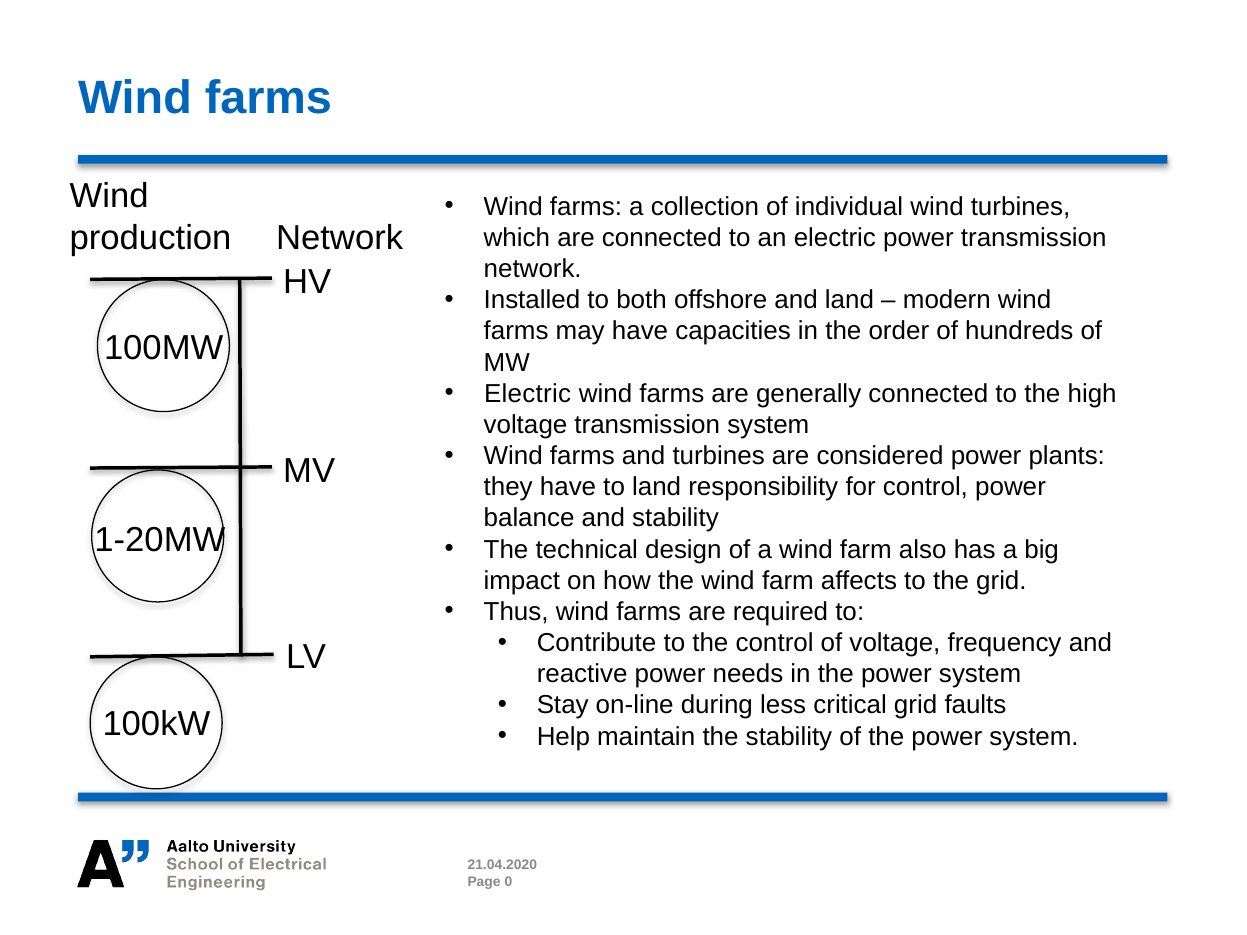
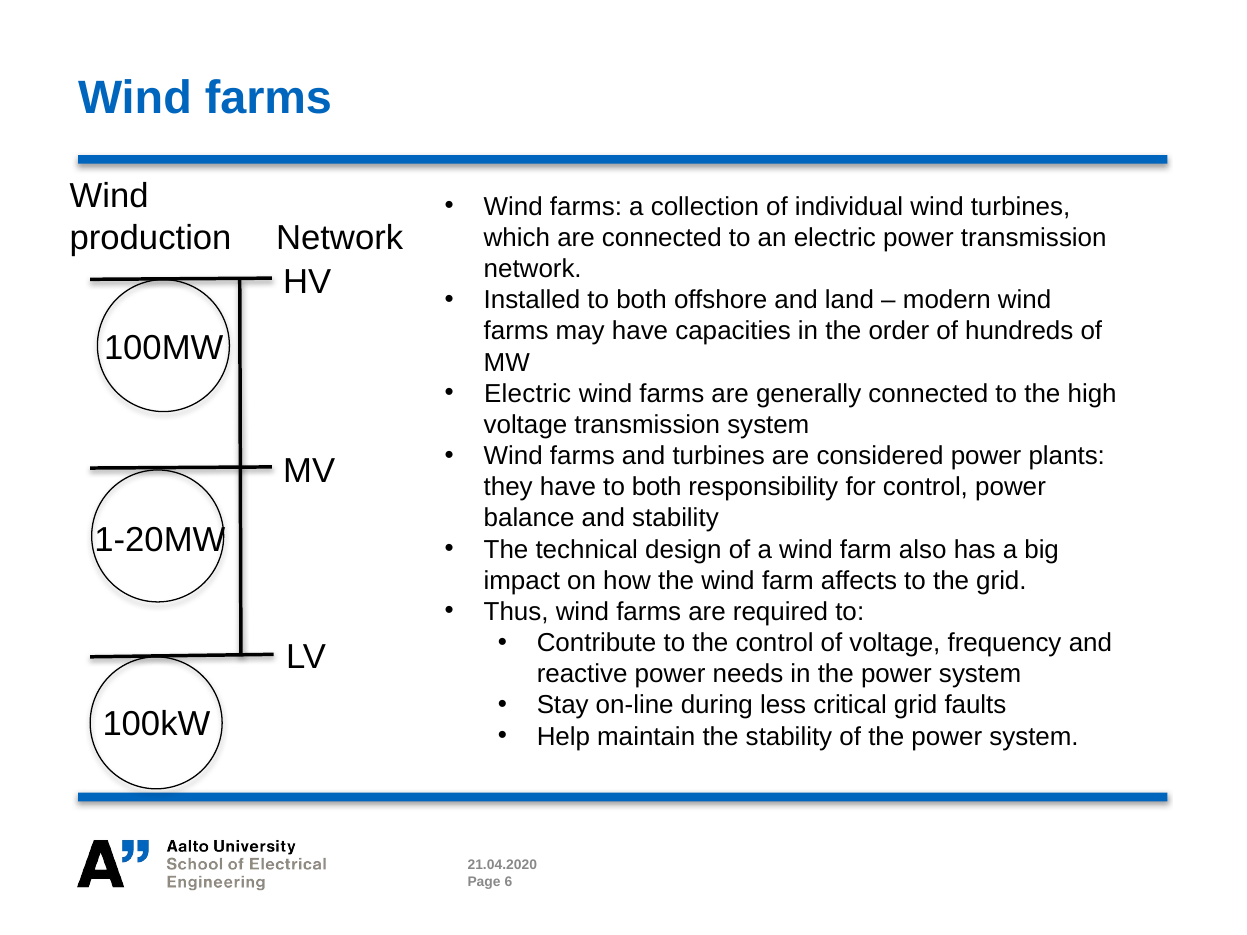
have to land: land -> both (657, 487)
0: 0 -> 6 (508, 882)
